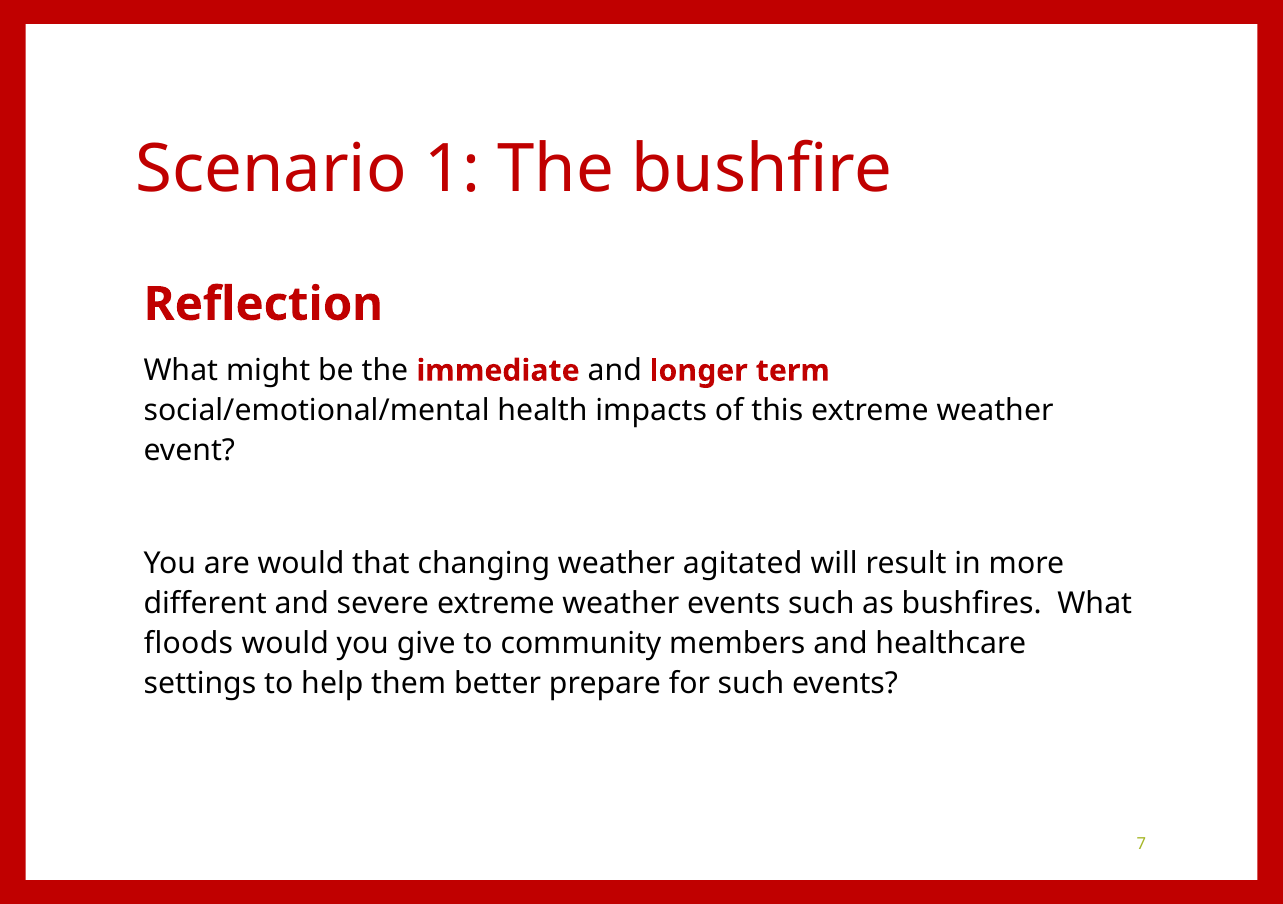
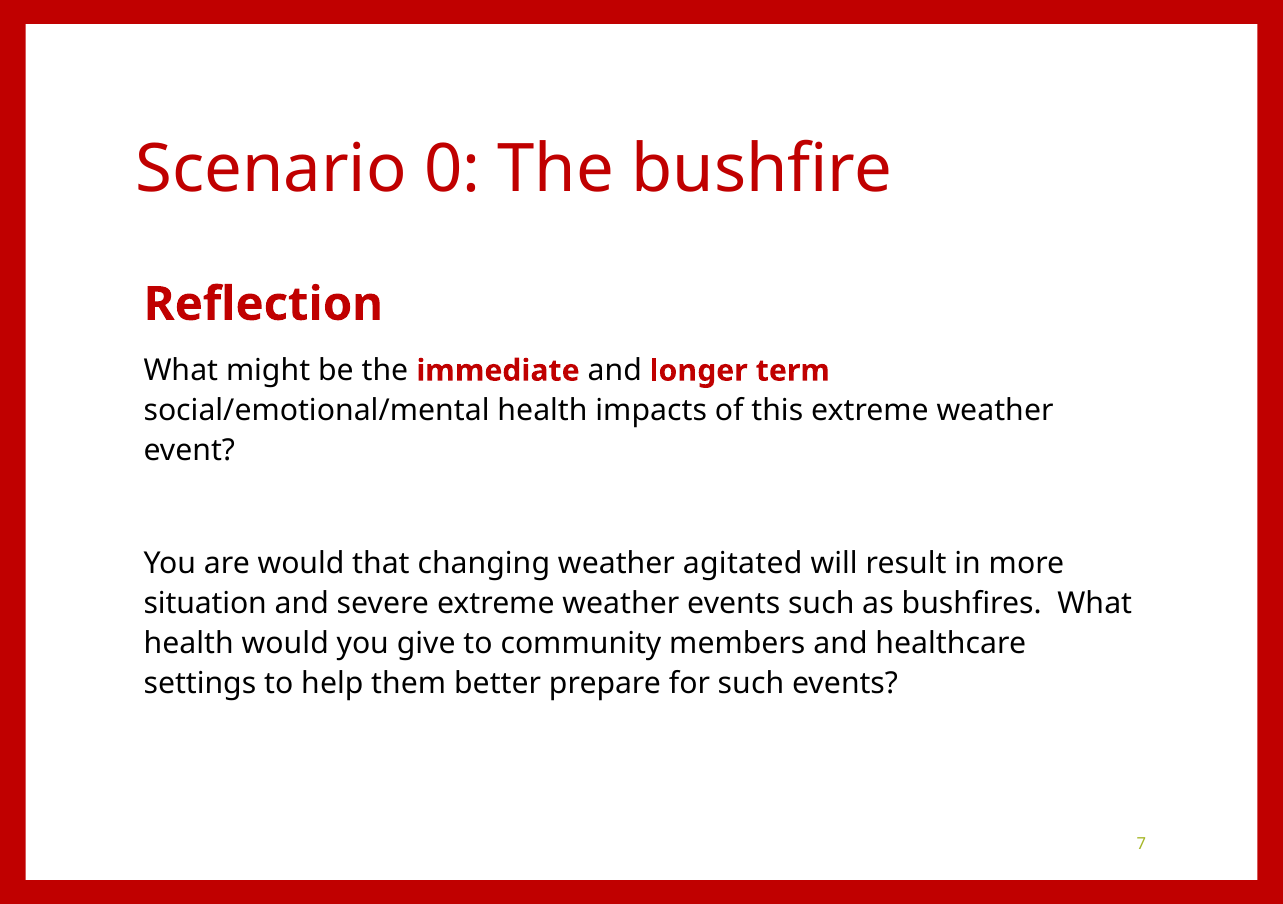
1: 1 -> 0 (452, 169)
different: different -> situation (205, 604)
floods: floods -> health (189, 644)
